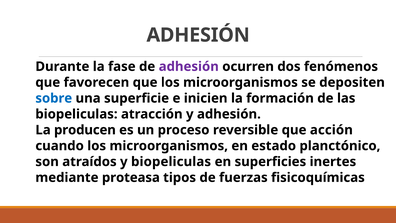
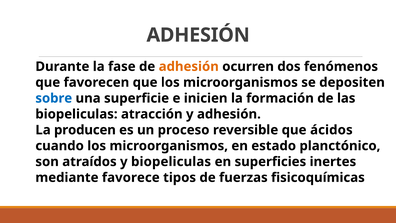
adhesión colour: purple -> orange (189, 66)
acción: acción -> ácidos (331, 130)
proteasa: proteasa -> favorece (131, 177)
